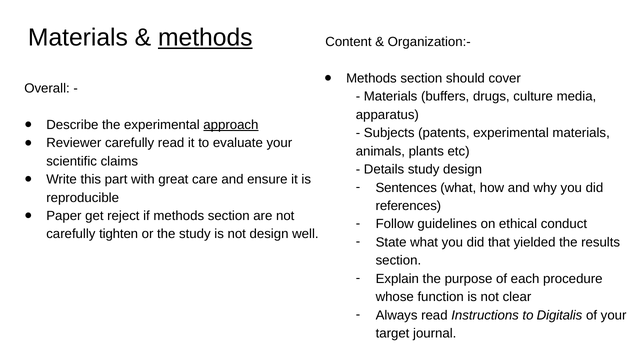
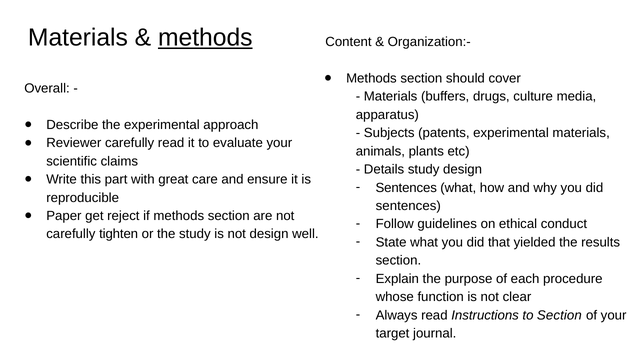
approach underline: present -> none (231, 125)
references: references -> sentences (408, 206)
to Digitalis: Digitalis -> Section (559, 316)
